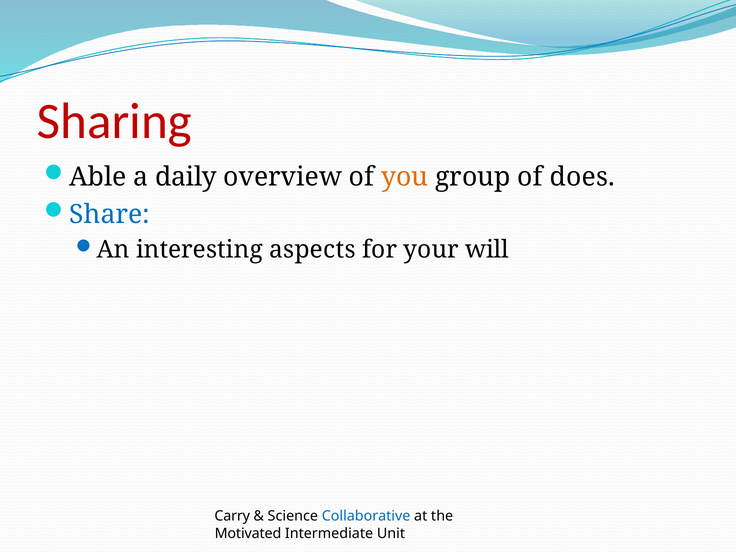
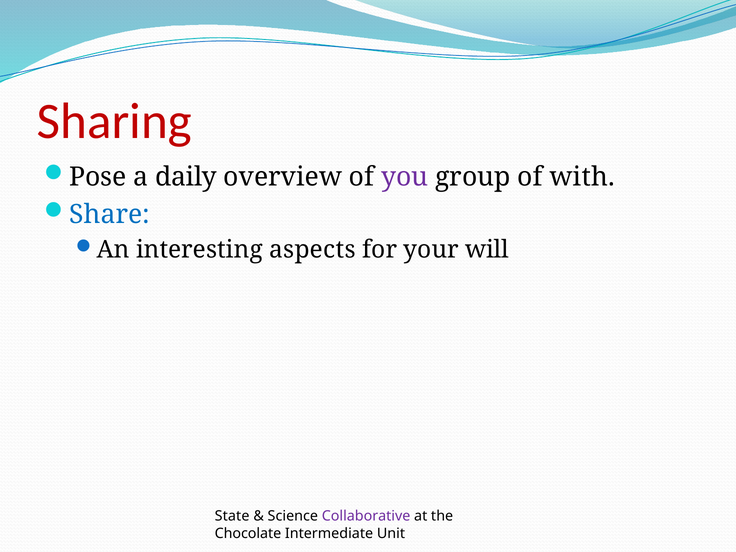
Able: Able -> Pose (98, 177)
you colour: orange -> purple (405, 177)
does: does -> with (582, 177)
Carry: Carry -> State (232, 516)
Collaborative colour: blue -> purple (366, 516)
Motivated: Motivated -> Chocolate (248, 533)
